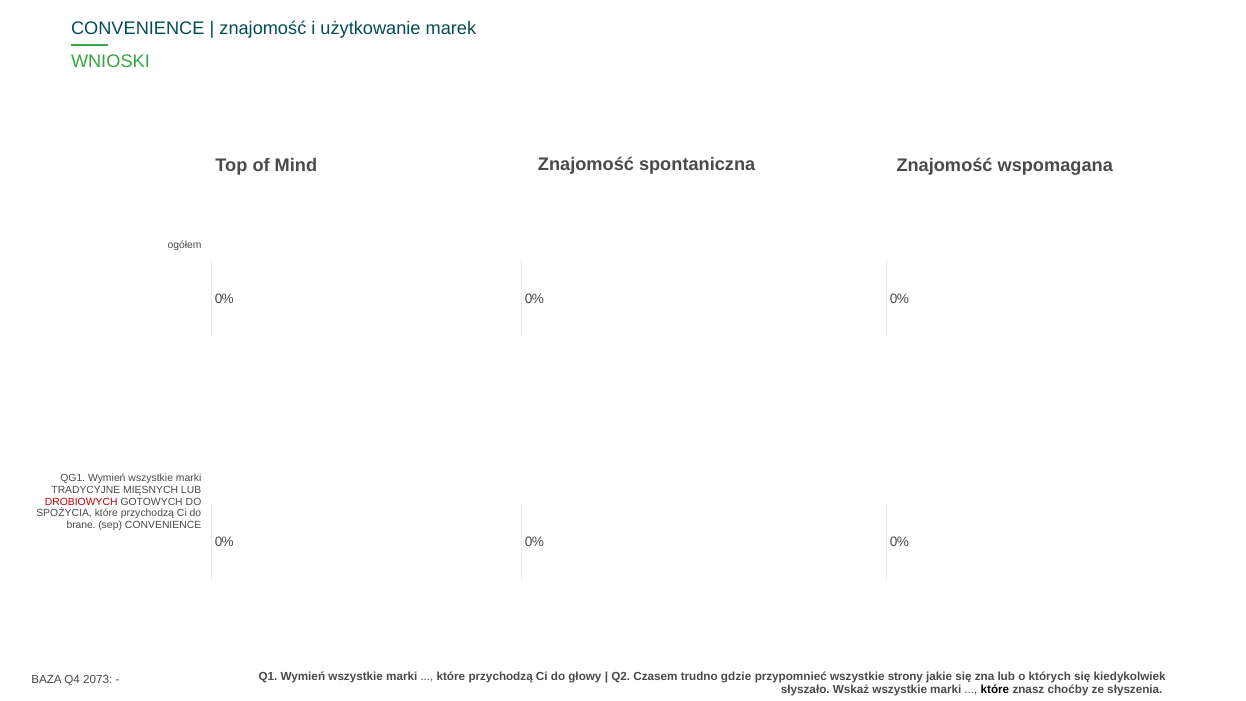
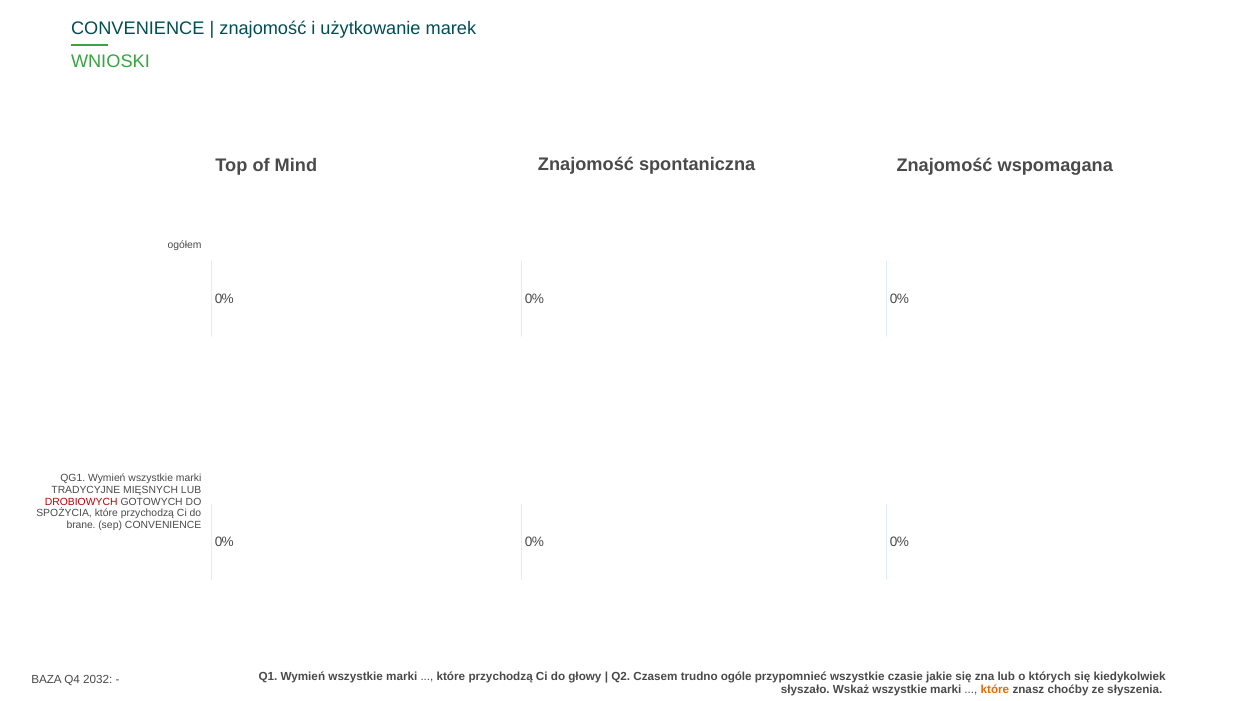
gdzie: gdzie -> ogóle (736, 677)
strony: strony -> czasie (905, 677)
2073: 2073 -> 2032 (98, 680)
które colour: black -> orange (995, 689)
